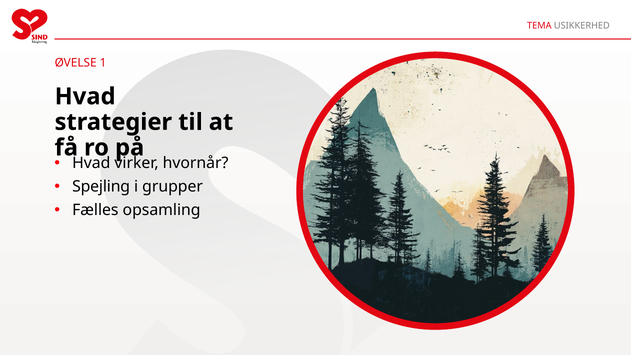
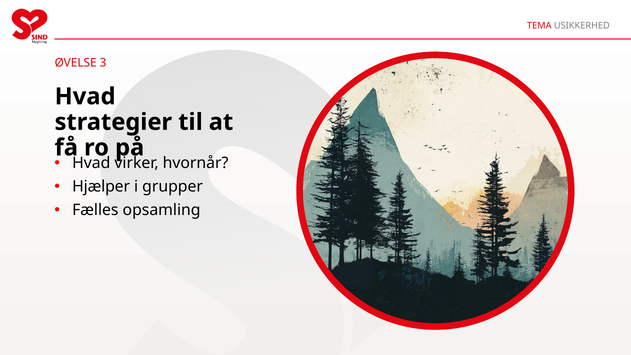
1: 1 -> 3 (103, 63)
Spejling: Spejling -> Hjælper (101, 187)
